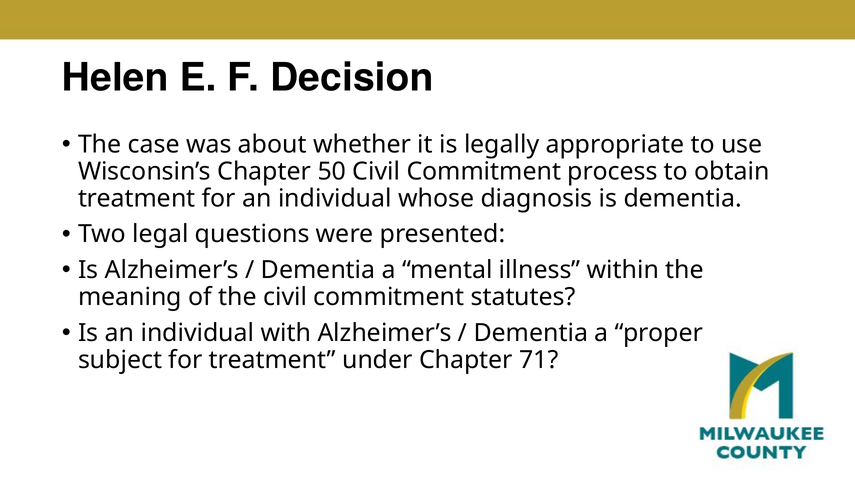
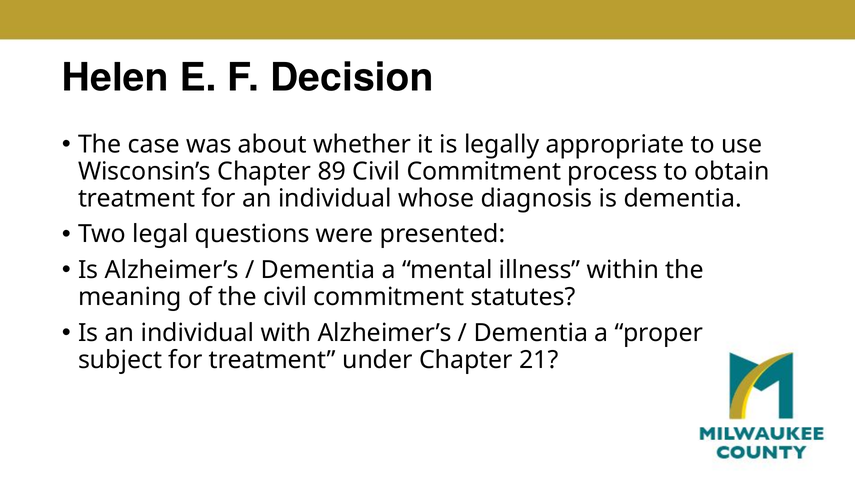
50: 50 -> 89 (332, 171)
71: 71 -> 21 (539, 360)
